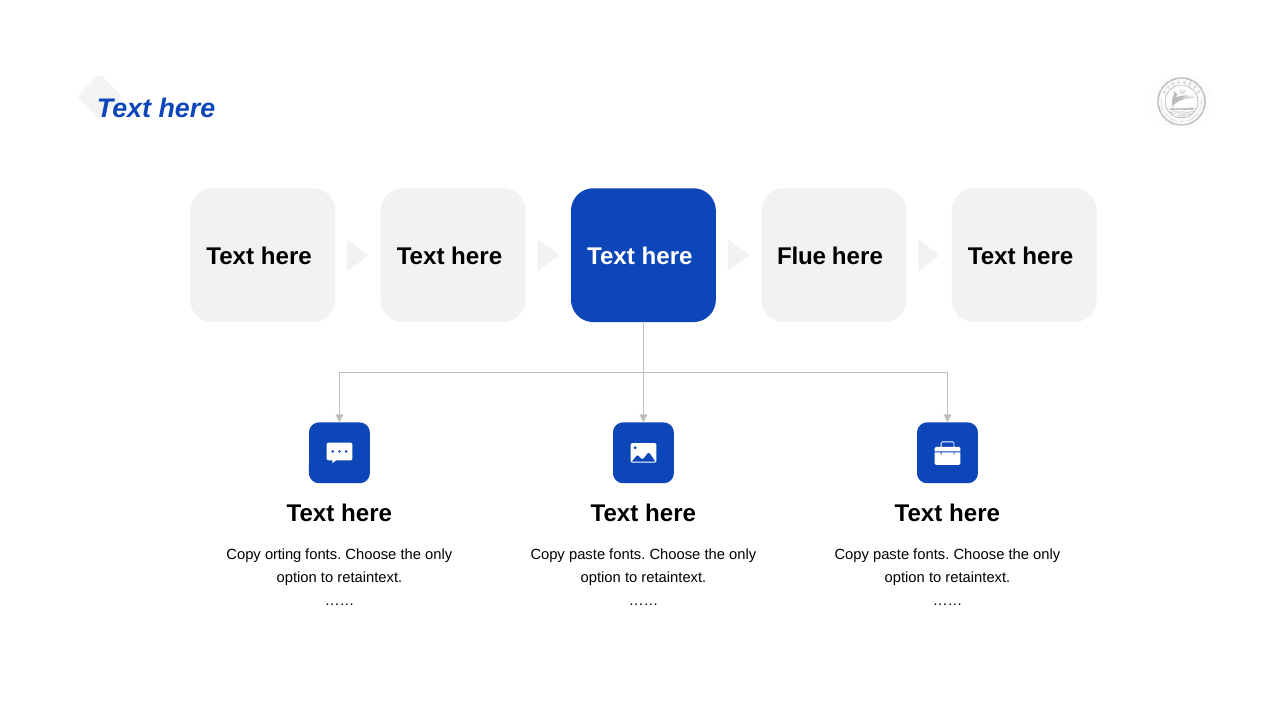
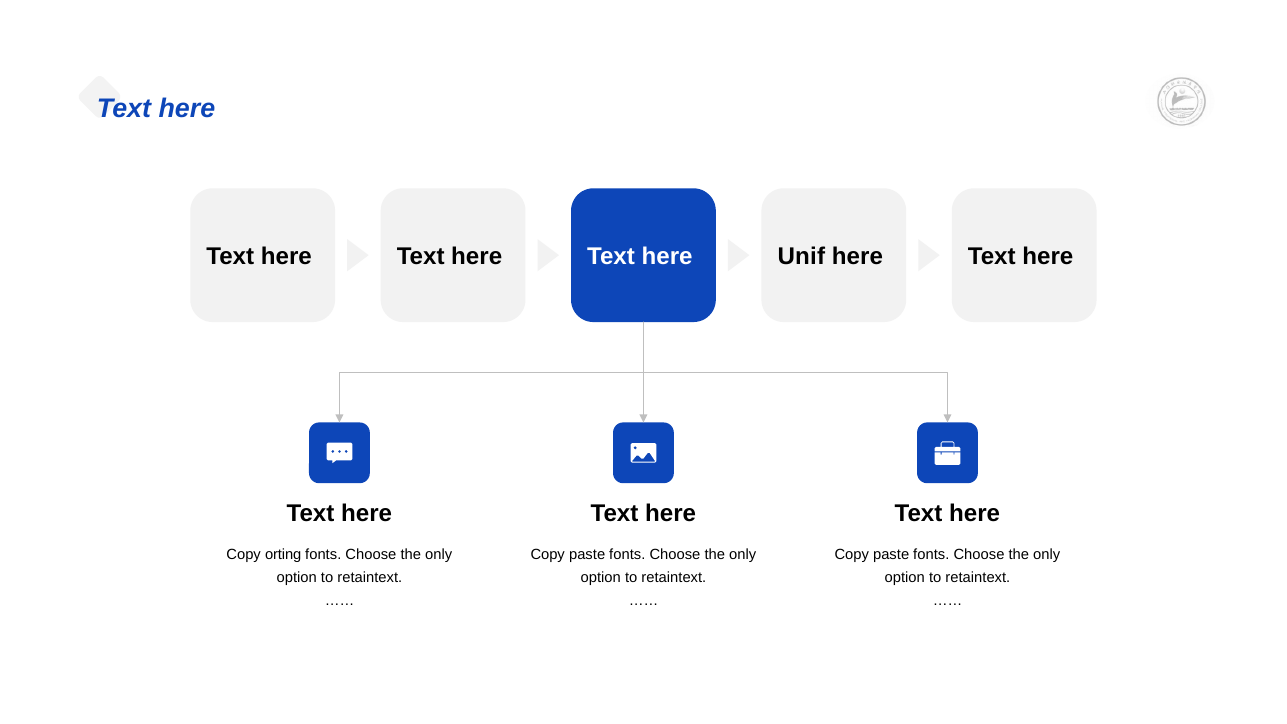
Flue: Flue -> Unif (801, 257)
